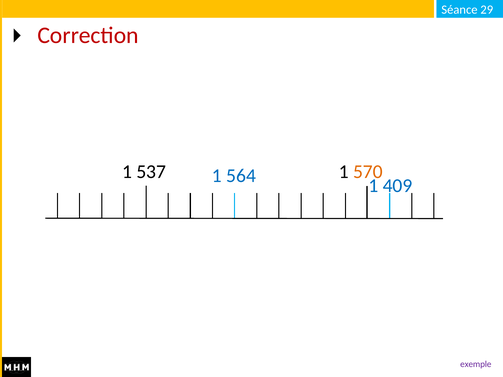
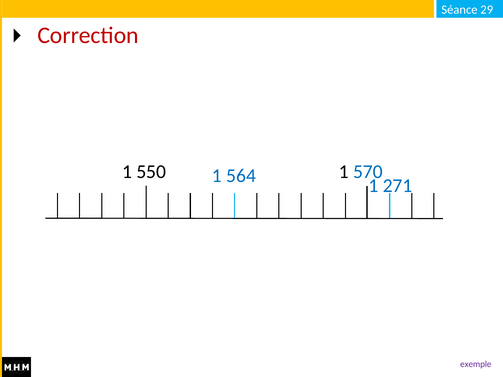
537: 537 -> 550 (151, 172)
570 colour: orange -> blue (368, 172)
409: 409 -> 271 (398, 186)
